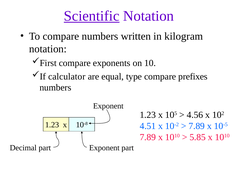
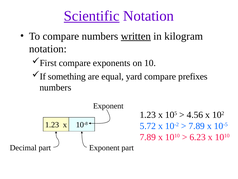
written underline: none -> present (136, 36)
calculator: calculator -> something (67, 76)
type: type -> yard (134, 76)
4.51: 4.51 -> 5.72 (148, 126)
5.85: 5.85 -> 6.23 (198, 137)
